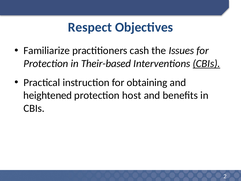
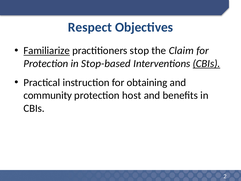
Familiarize underline: none -> present (47, 51)
cash: cash -> stop (139, 51)
Issues: Issues -> Claim (181, 51)
Their-based: Their-based -> Stop-based (106, 63)
heightened: heightened -> community (48, 95)
